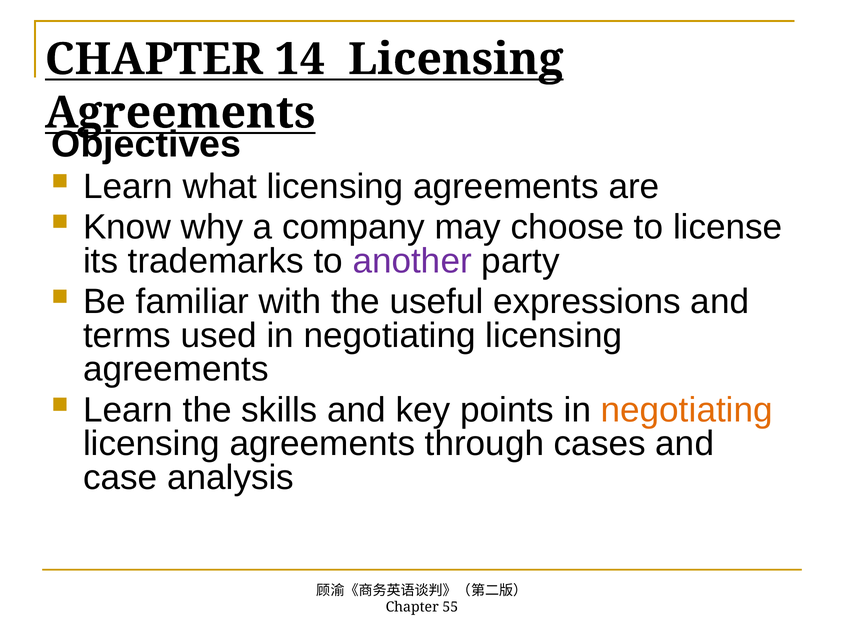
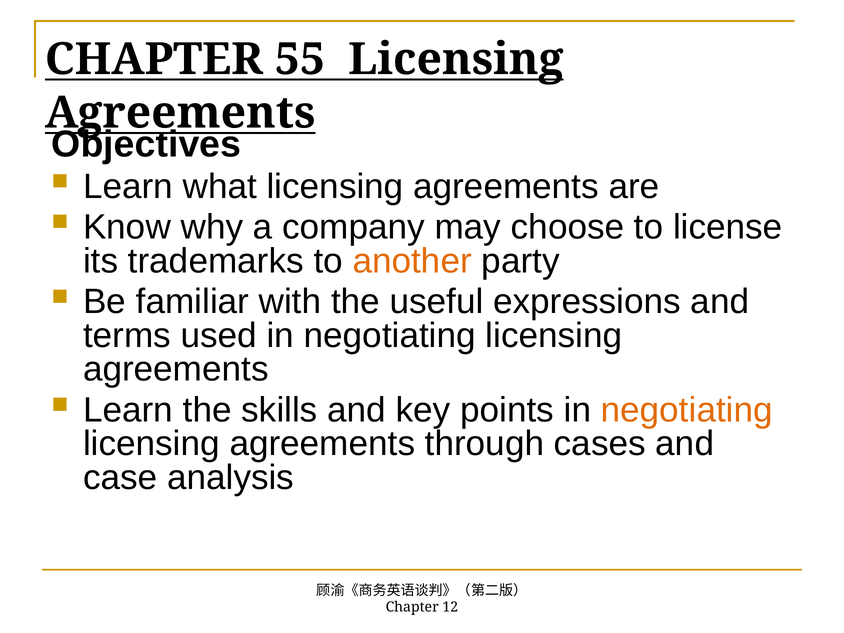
14: 14 -> 55 (300, 59)
another colour: purple -> orange (412, 261)
55: 55 -> 12 (450, 607)
